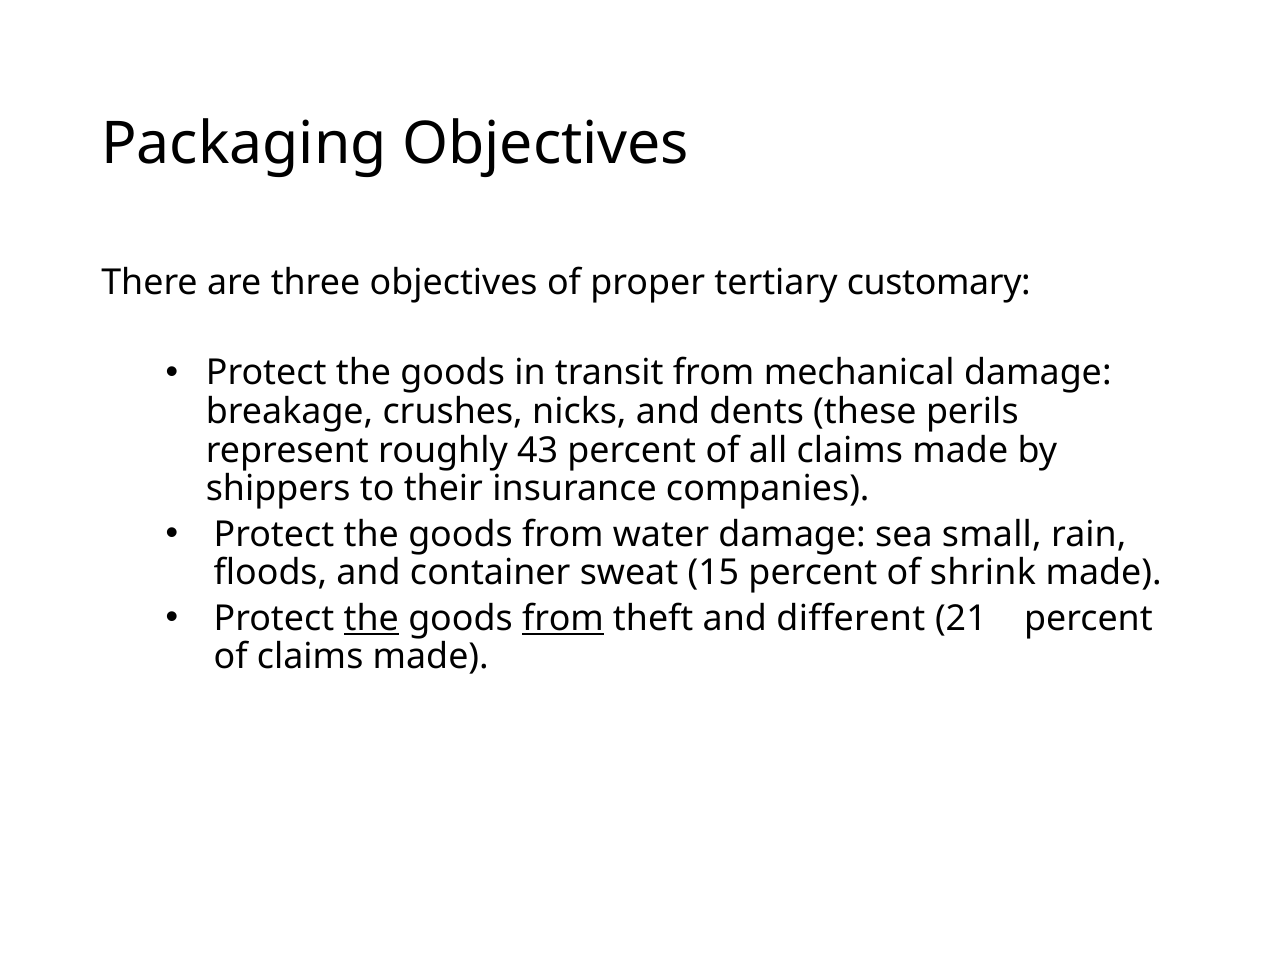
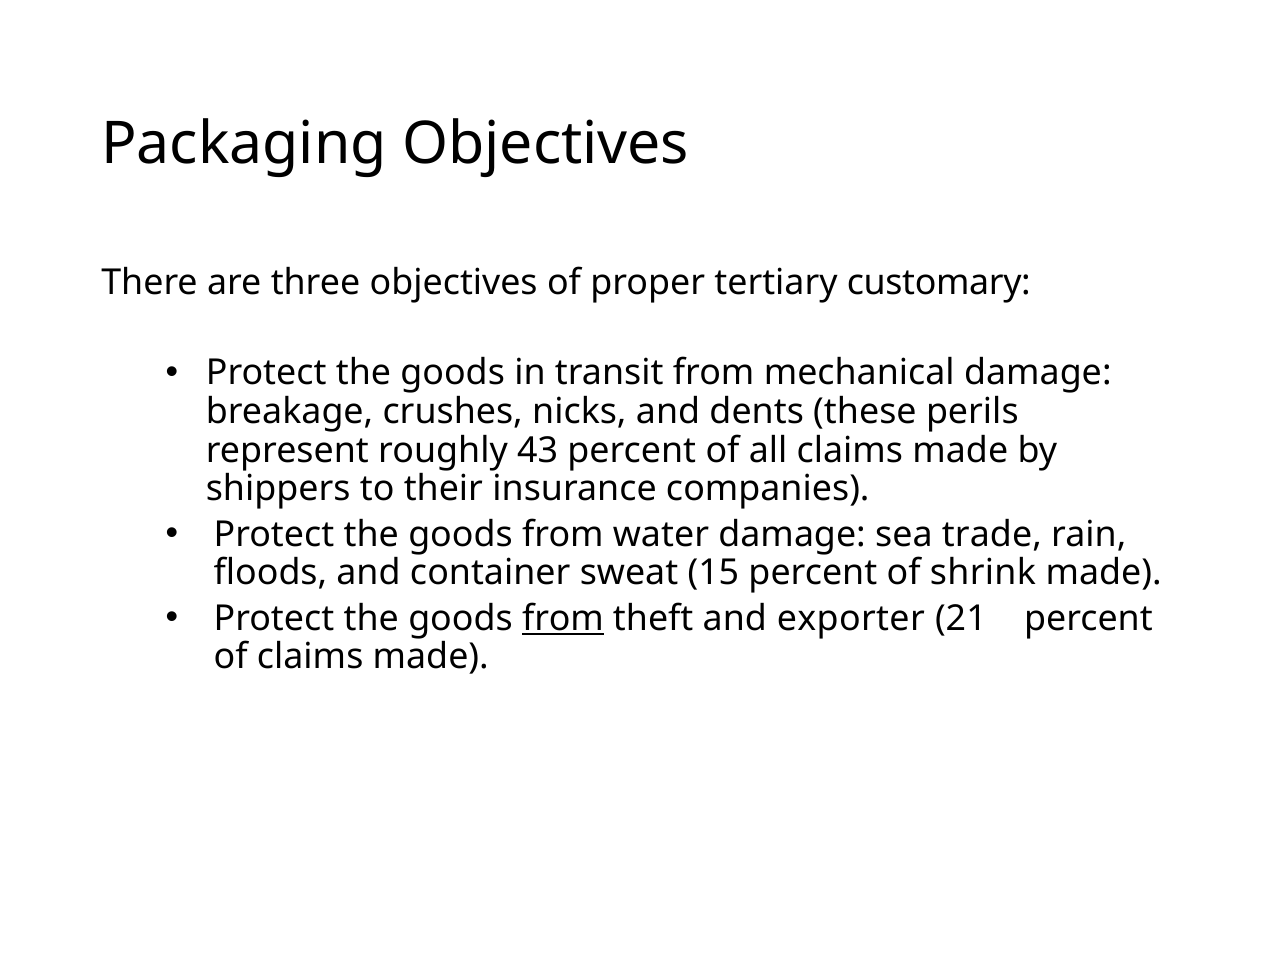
small: small -> trade (992, 535)
the underline: present -> none (371, 619)
different: different -> exporter (851, 619)
